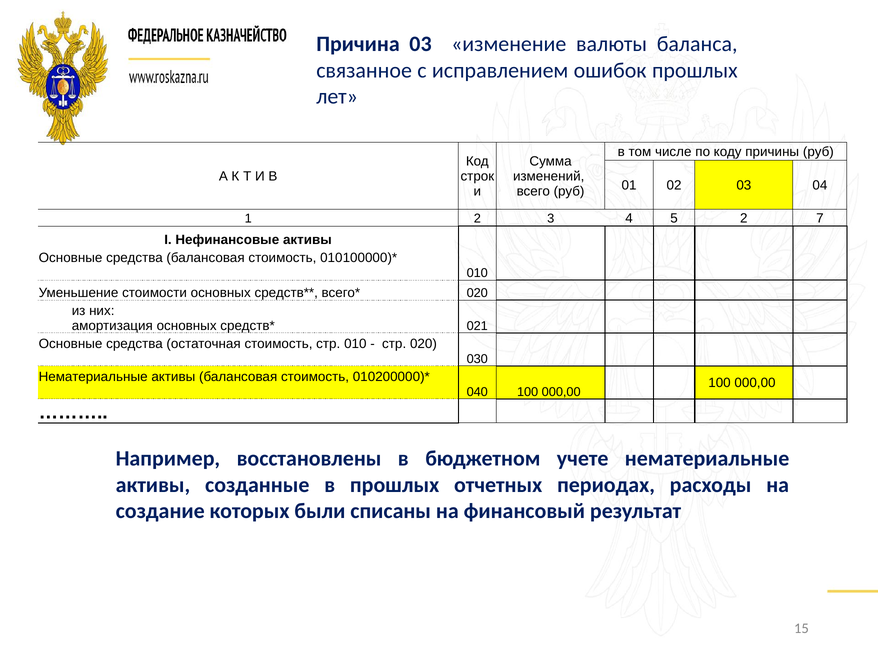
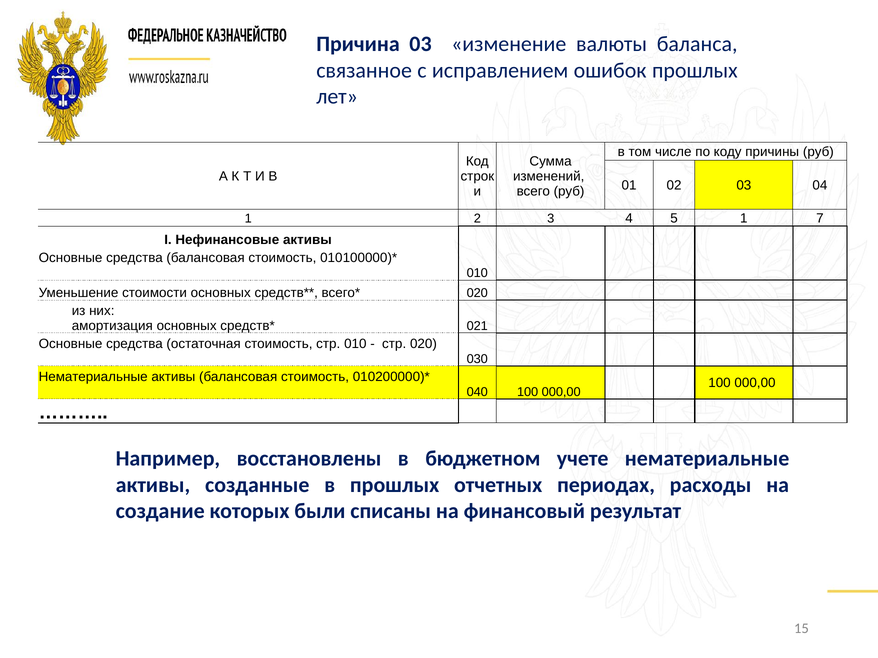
5 2: 2 -> 1 (744, 218)
